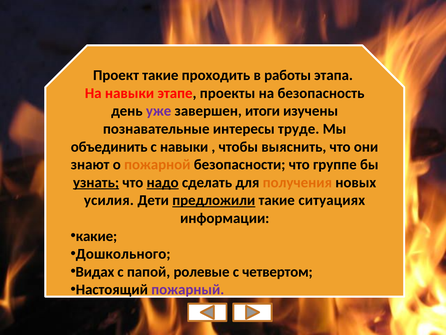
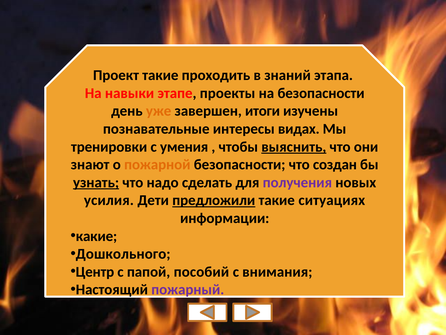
работы: работы -> знаний (288, 75)
на безопасность: безопасность -> безопасности (321, 93)
уже colour: purple -> orange (159, 111)
труде: труде -> видах (299, 129)
объединить: объединить -> тренировки (109, 147)
с навыки: навыки -> умения (184, 147)
выяснить underline: none -> present (294, 147)
группе: группе -> создан (335, 164)
надо underline: present -> none (163, 182)
получения colour: orange -> purple (297, 182)
Видах: Видах -> Центр (95, 271)
ролевые: ролевые -> пособий (201, 271)
четвертом: четвертом -> внимания (277, 271)
